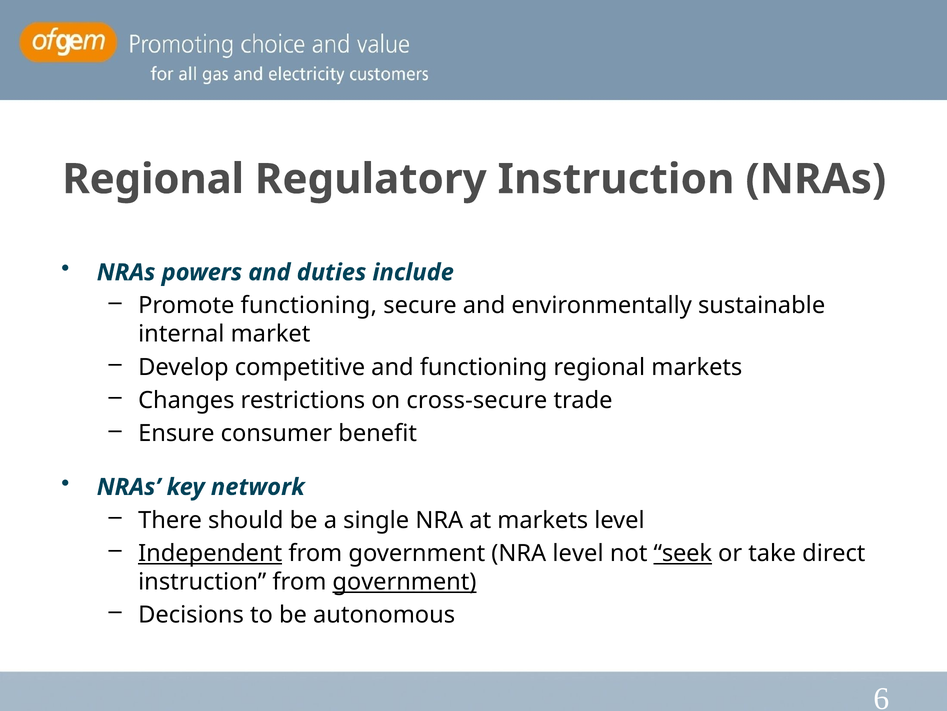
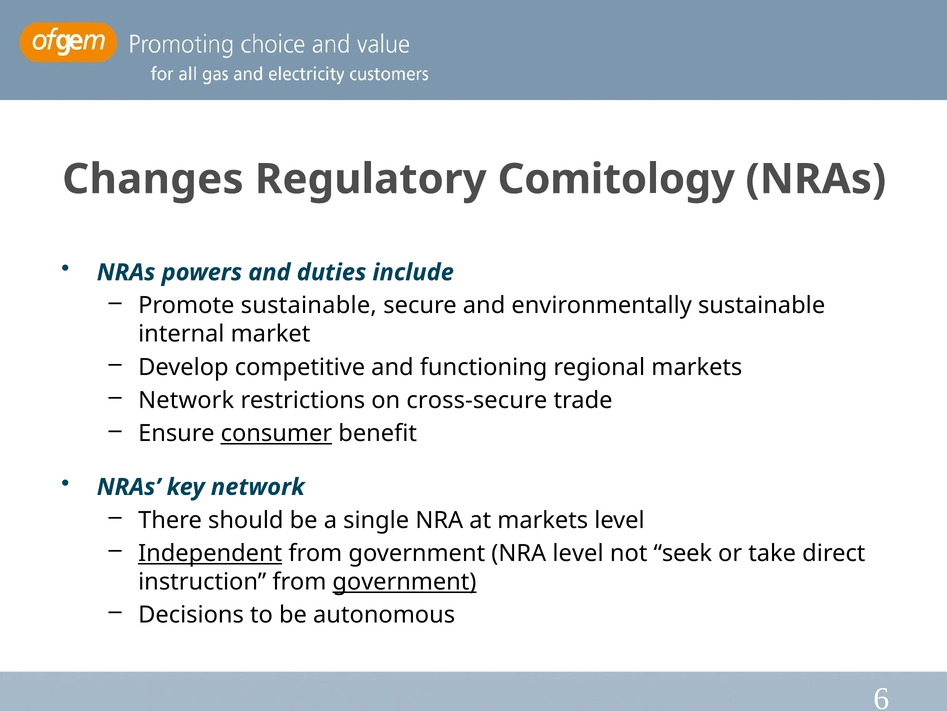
Regional: Regional -> Changes (153, 179)
Regulatory Instruction: Instruction -> Comitology (616, 179)
Promote functioning: functioning -> sustainable (309, 305)
Changes: Changes -> Network (186, 400)
consumer underline: none -> present (276, 433)
seek underline: present -> none (683, 553)
